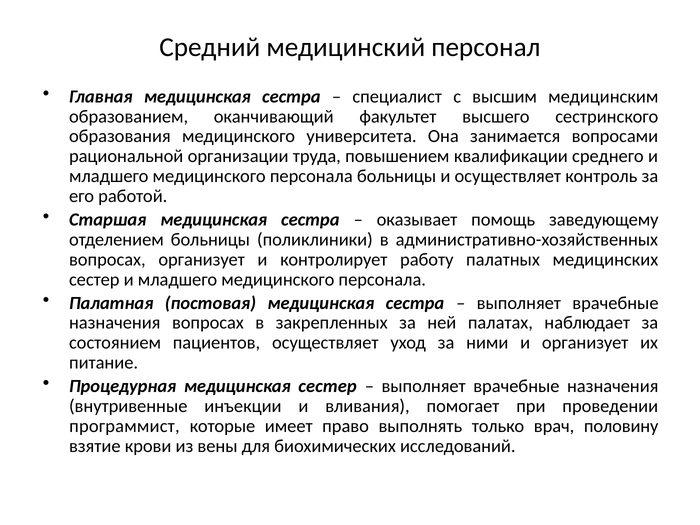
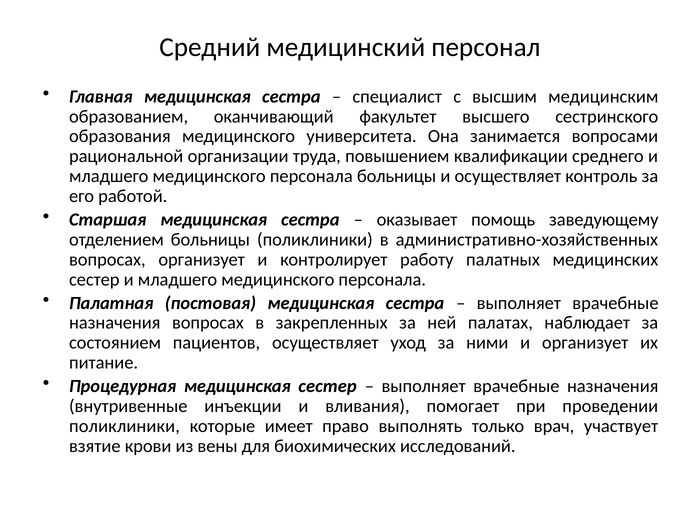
программист: программист -> поликлиники (124, 426)
половину: половину -> участвует (621, 426)
